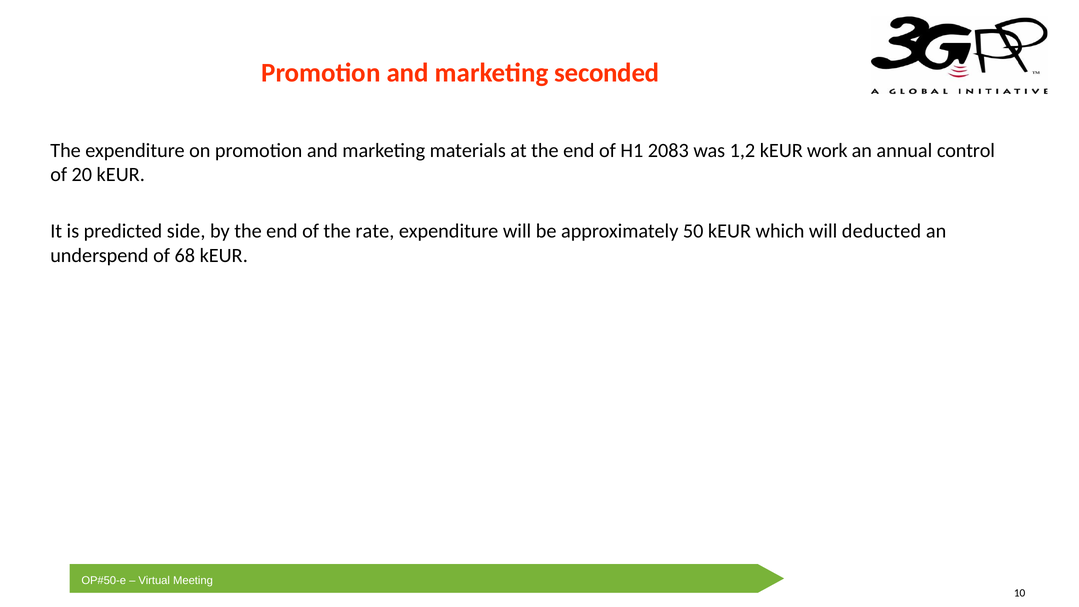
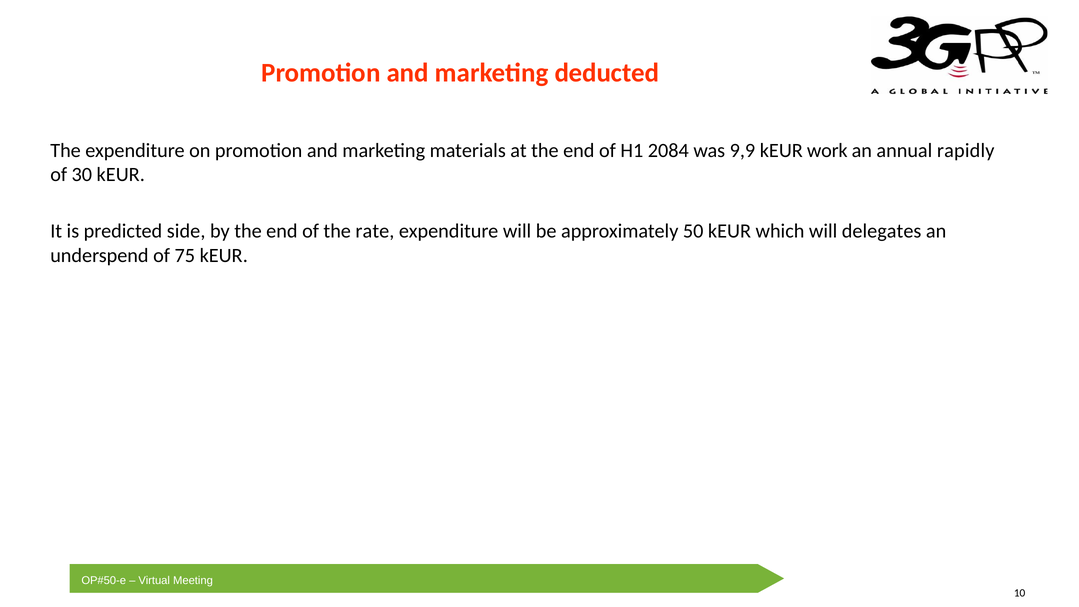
seconded: seconded -> deducted (607, 73)
2083: 2083 -> 2084 (668, 150)
1,2: 1,2 -> 9,9 (742, 150)
control: control -> rapidly (966, 150)
20: 20 -> 30 (82, 175)
deducted: deducted -> delegates (882, 231)
68: 68 -> 75 (185, 256)
